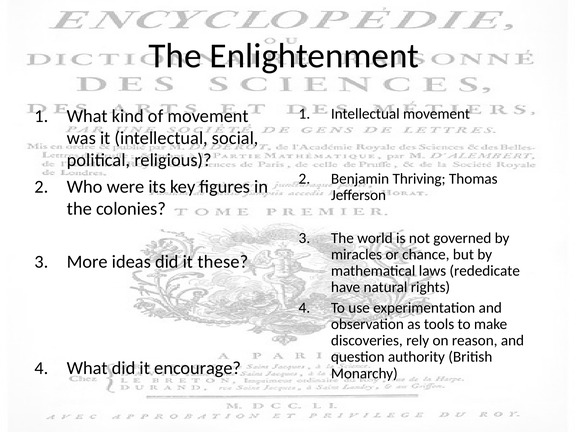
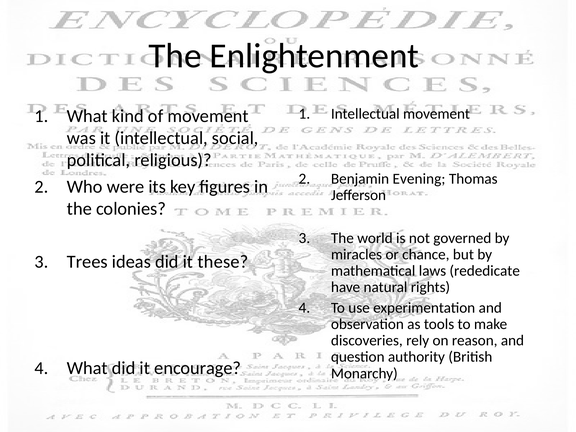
Thriving: Thriving -> Evening (419, 179)
More: More -> Trees (87, 262)
